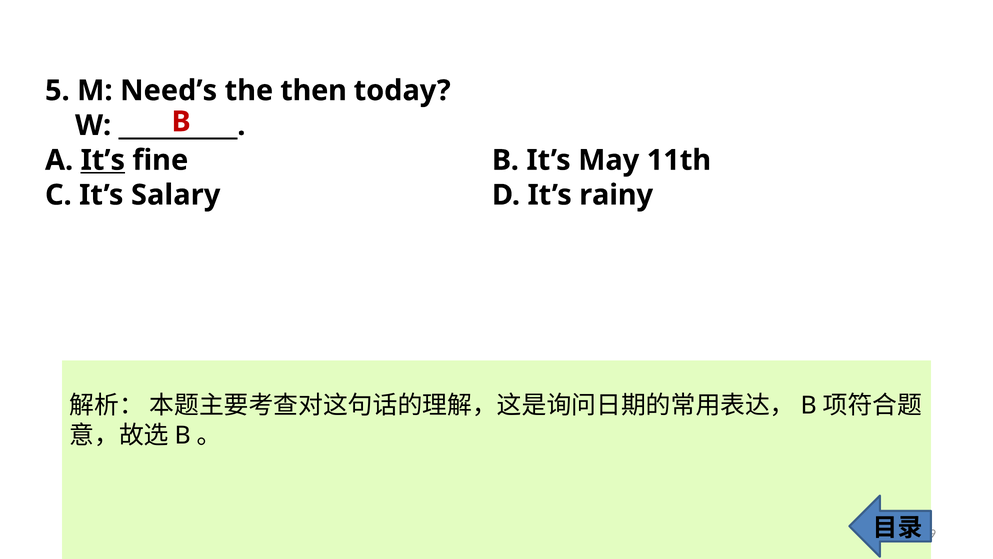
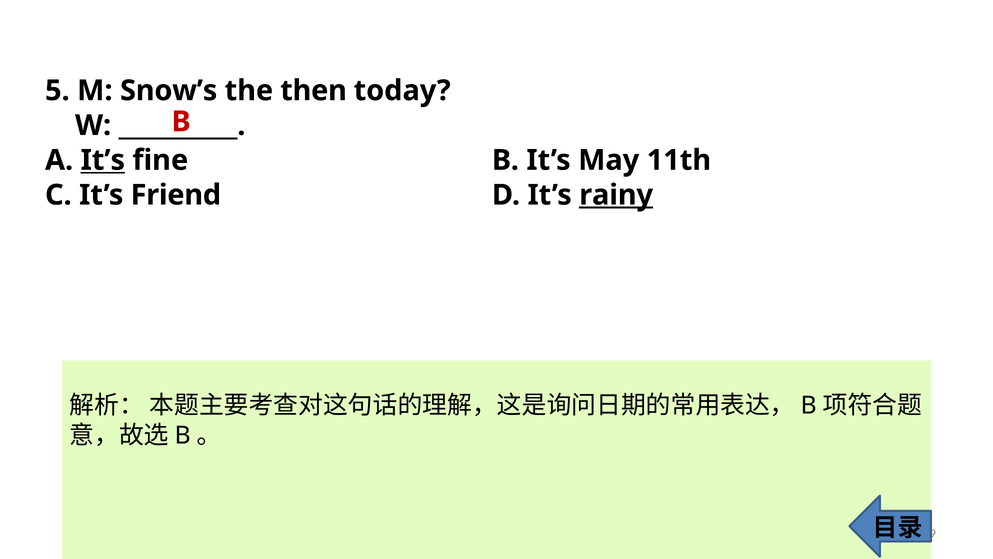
Need’s: Need’s -> Snow’s (169, 91)
Salary: Salary -> Friend (176, 195)
rainy underline: none -> present (616, 195)
